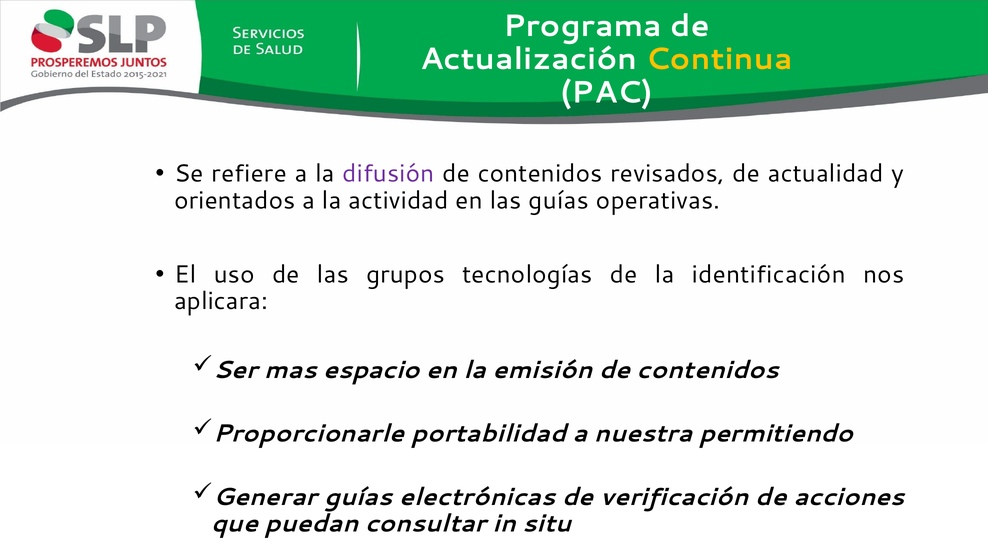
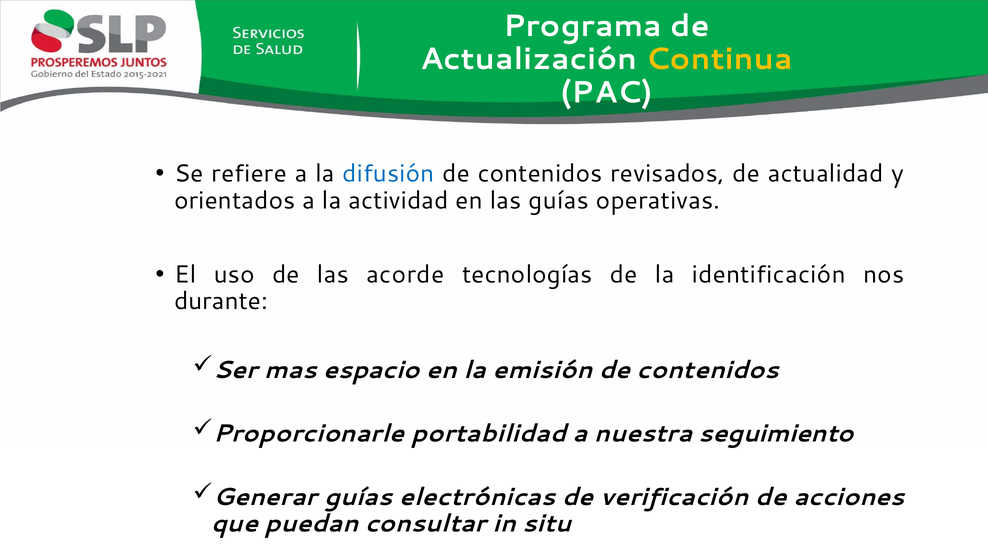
difusión colour: purple -> blue (388, 174)
grupos: grupos -> acorde (405, 274)
aplicara: aplicara -> durante (221, 301)
permitiendo: permitiendo -> seguimiento (776, 433)
